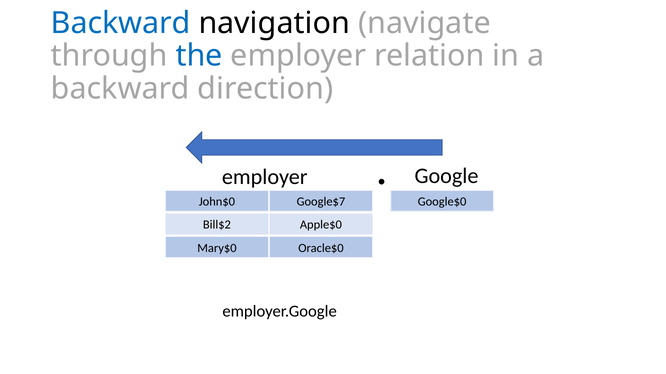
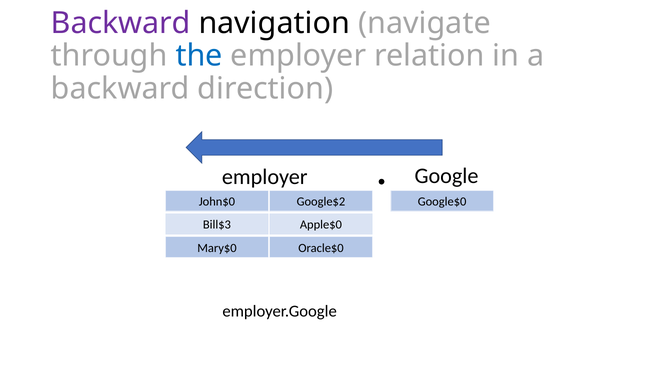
Backward colour: blue -> purple (121, 23)
Google$7: Google$7 -> Google$2 (321, 202)
Bill$2: Bill$2 -> Bill$3 (217, 225)
